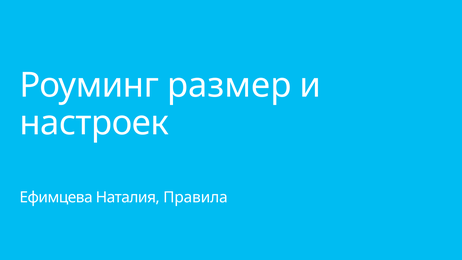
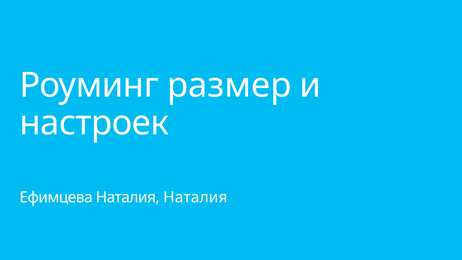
Наталия Правила: Правила -> Наталия (195, 197)
